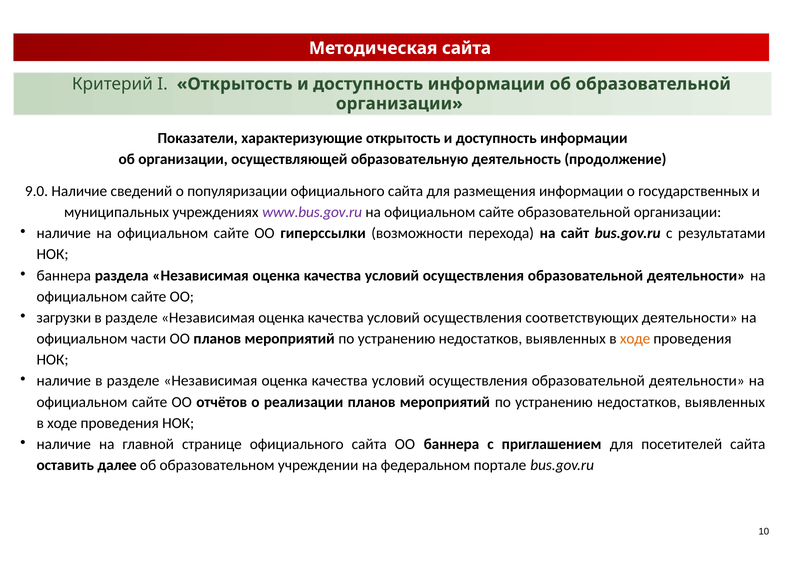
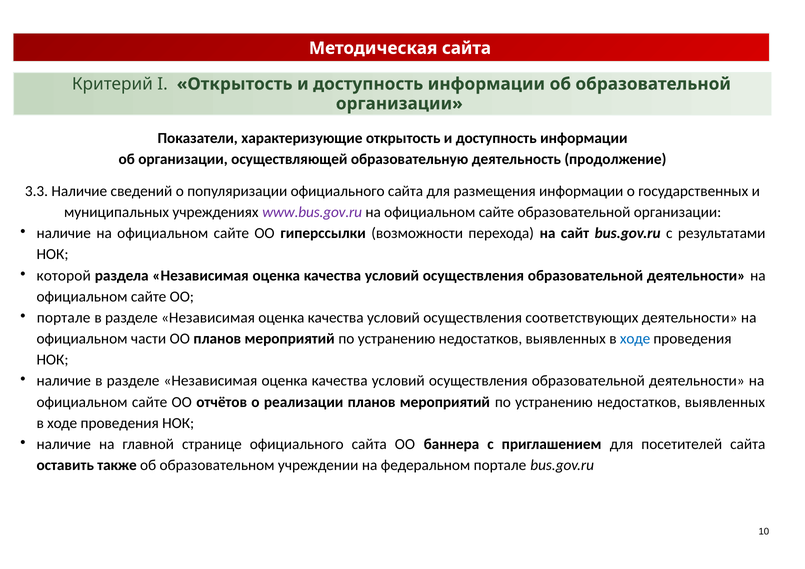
9.0: 9.0 -> 3.3 (36, 191)
баннера: баннера -> которой (64, 276)
загрузки: загрузки -> портале (64, 318)
ходе colour: orange -> blue (635, 339)
далее: далее -> также (117, 465)
